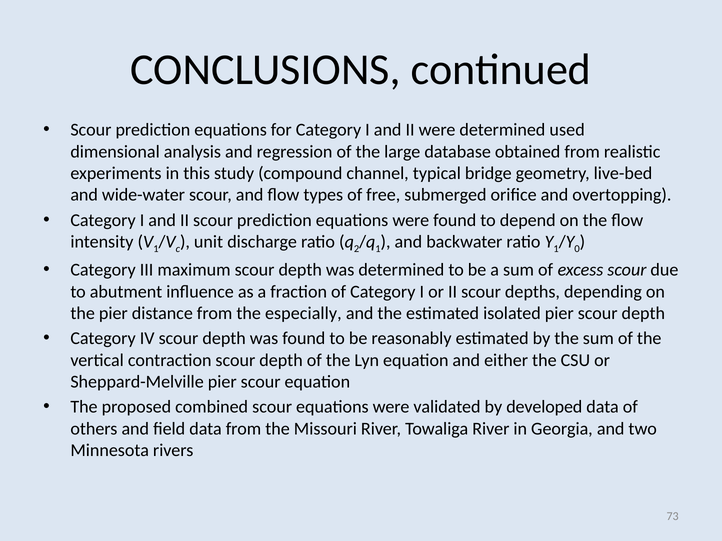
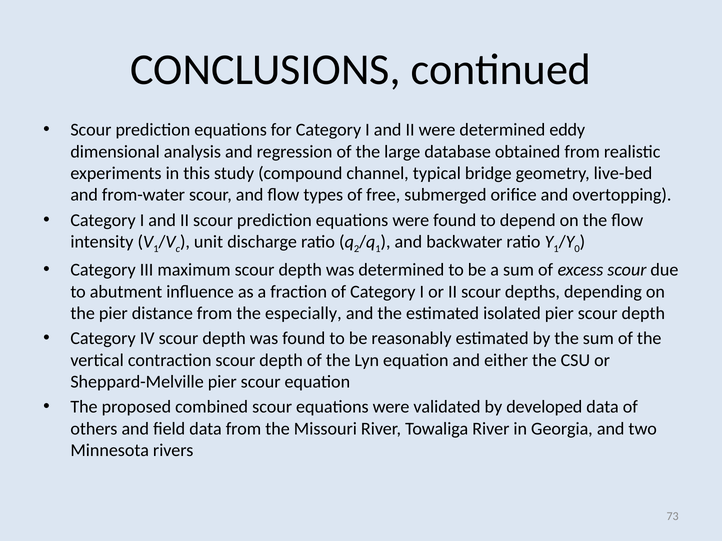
used: used -> eddy (567, 130)
wide-water: wide-water -> from-water (144, 195)
